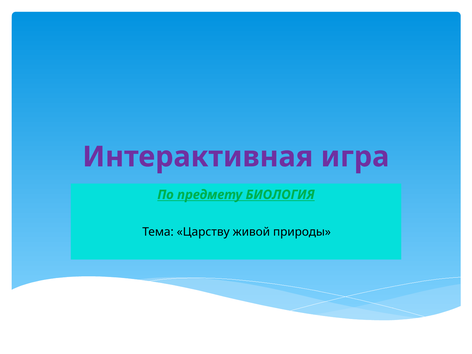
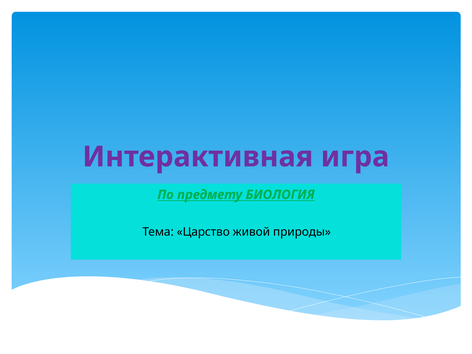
Царству: Царству -> Царство (203, 232)
